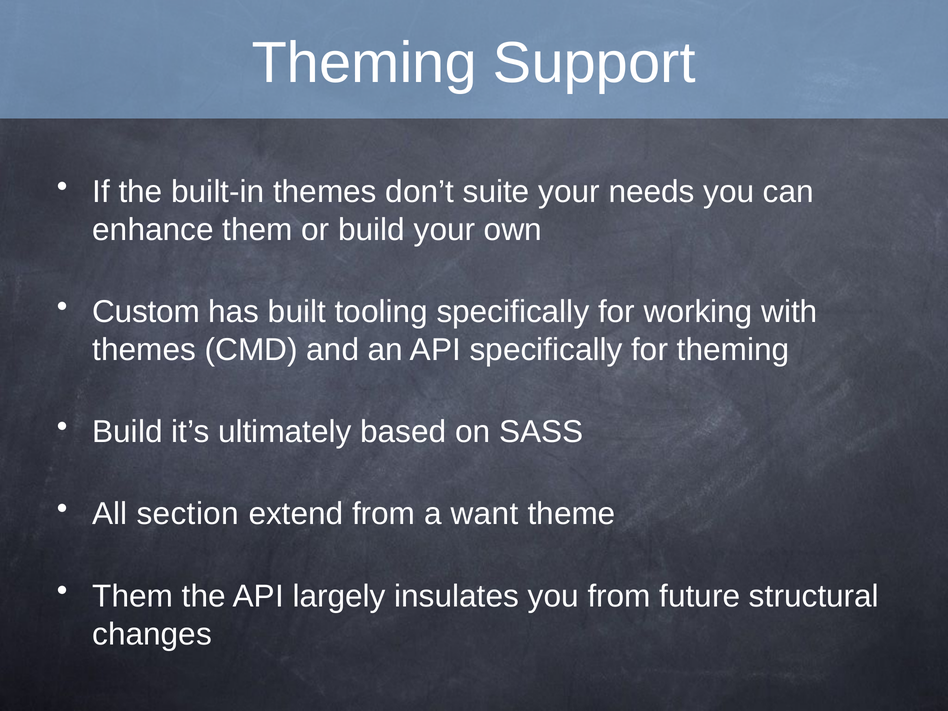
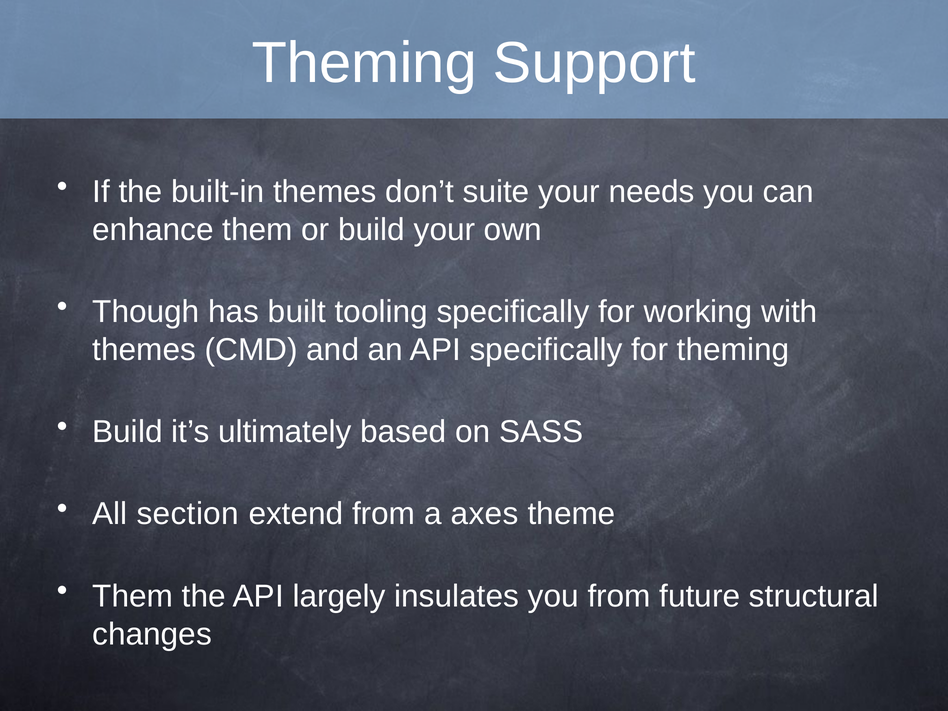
Custom: Custom -> Though (146, 312)
want: want -> axes (485, 514)
